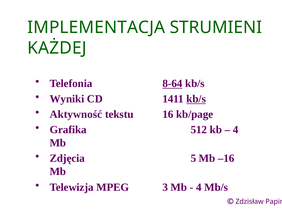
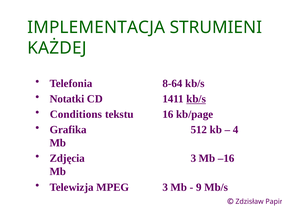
8-64 underline: present -> none (172, 83)
Wyniki: Wyniki -> Notatki (67, 99)
Aktywność: Aktywność -> Conditions (76, 114)
Zdjęcia 5: 5 -> 3 (193, 158)
4: 4 -> 9 (199, 187)
